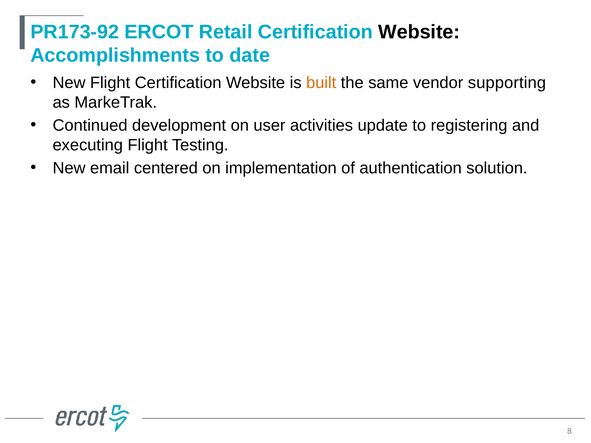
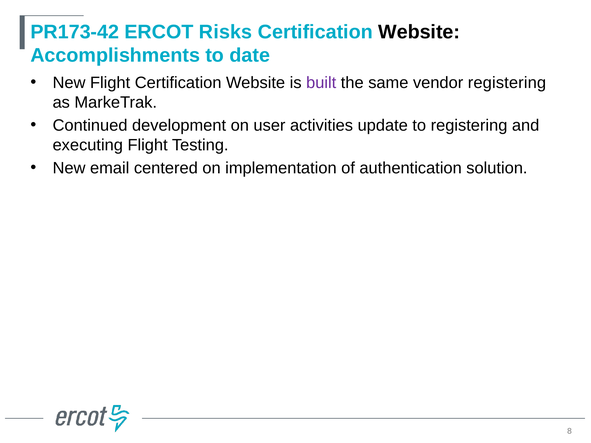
PR173-92: PR173-92 -> PR173-42 (75, 32)
Retail: Retail -> Risks (226, 32)
built colour: orange -> purple (321, 83)
vendor supporting: supporting -> registering (507, 83)
